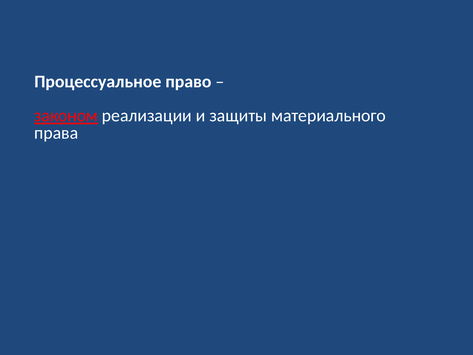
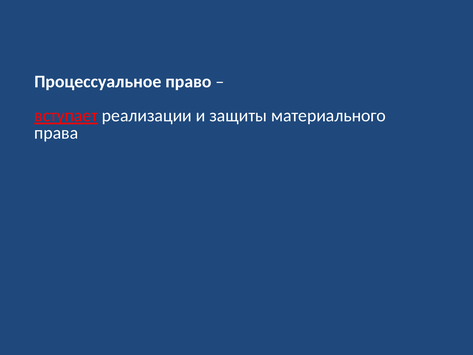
законом: законом -> вступает (66, 116)
